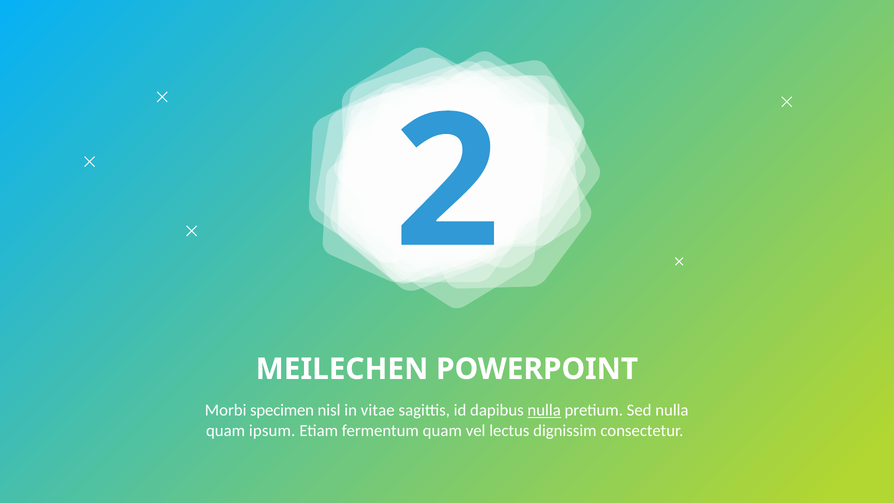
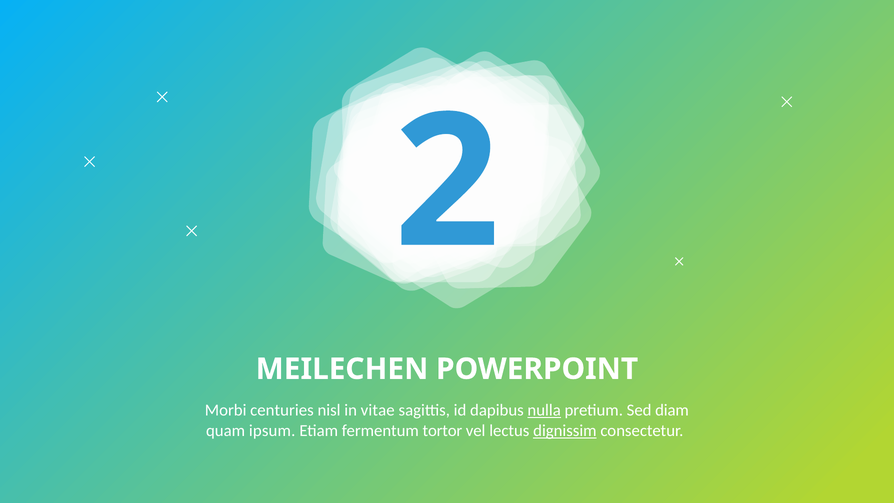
specimen: specimen -> centuries (282, 410)
Sed nulla: nulla -> diam (672, 410)
fermentum quam: quam -> tortor (442, 430)
dignissim underline: none -> present (565, 430)
